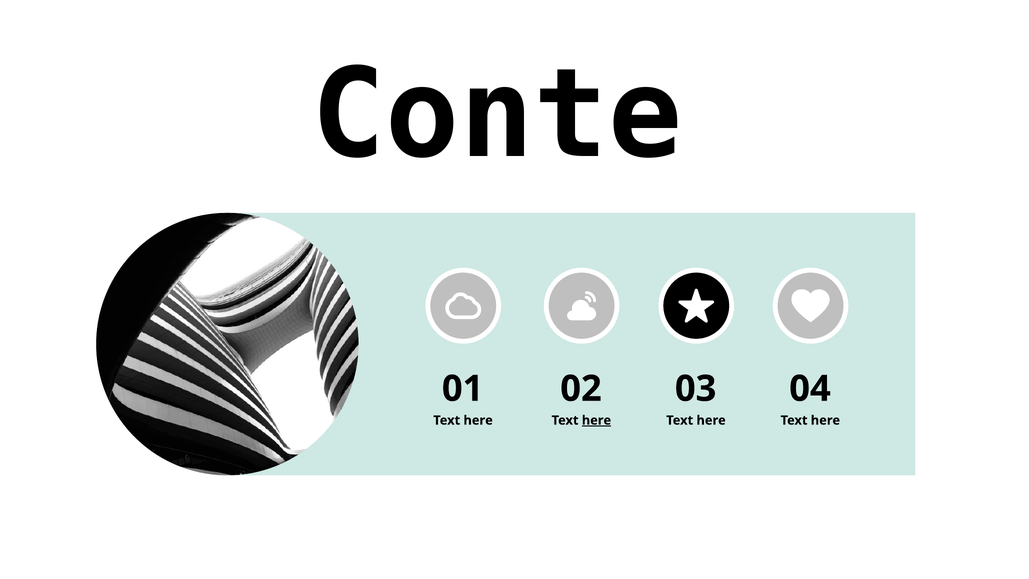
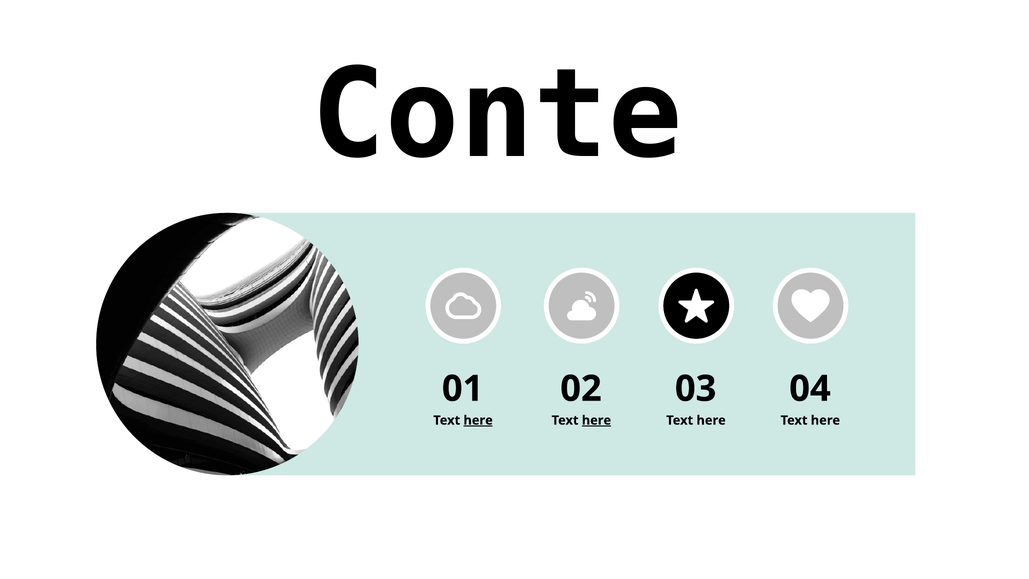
here underline: none -> present (478, 420)
